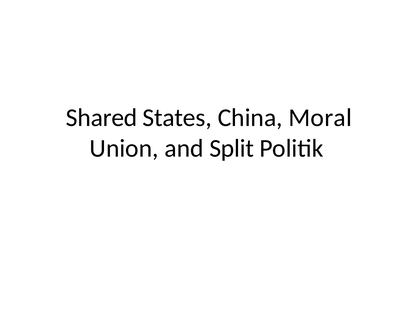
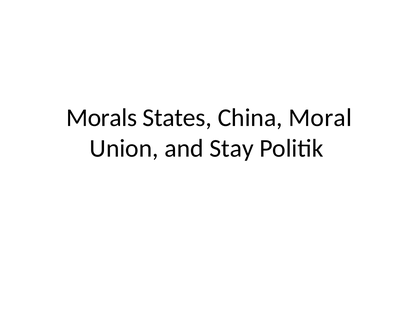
Shared: Shared -> Morals (102, 118)
Split: Split -> Stay (232, 148)
